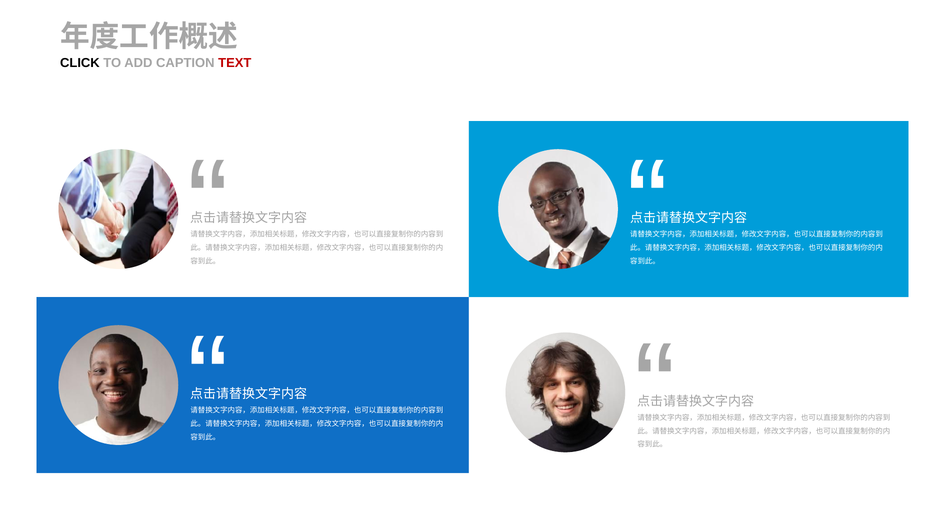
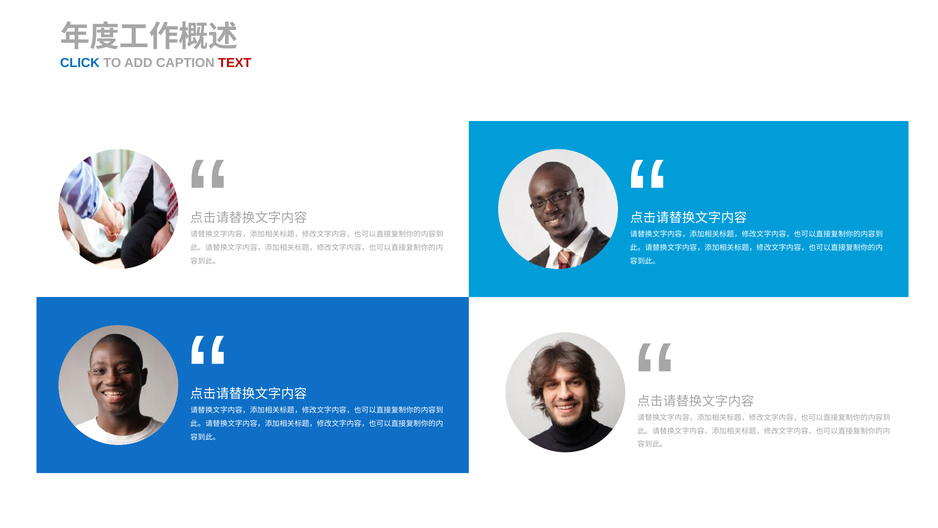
CLICK colour: black -> blue (80, 63)
